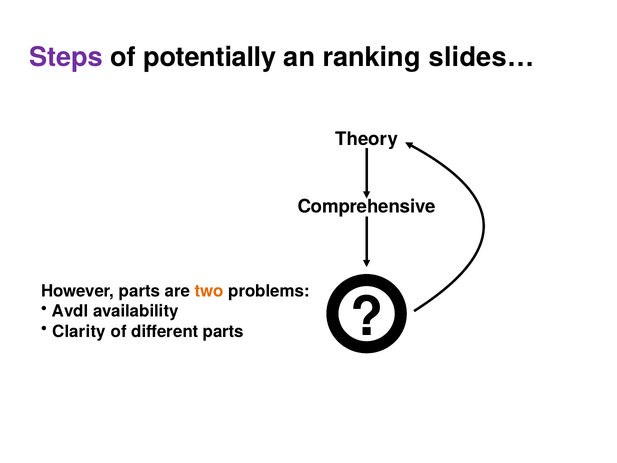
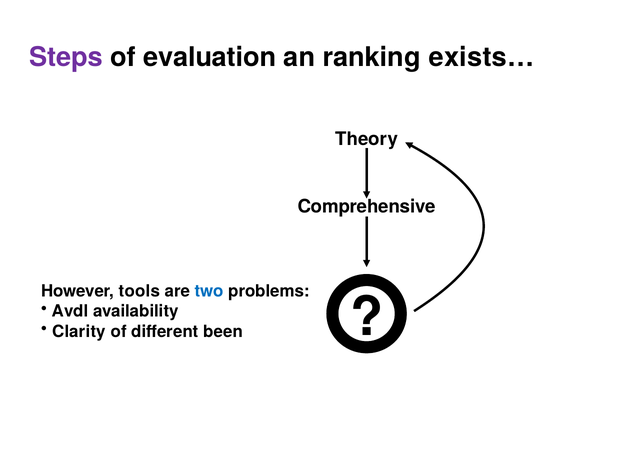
potentially: potentially -> evaluation (210, 57)
slides…: slides… -> exists… (481, 57)
However parts: parts -> tools (139, 291)
two colour: orange -> blue (209, 291)
different parts: parts -> been (223, 331)
